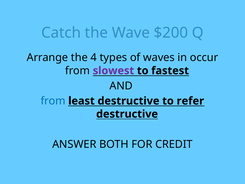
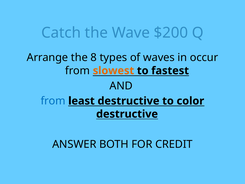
4: 4 -> 8 (94, 58)
slowest colour: purple -> orange (113, 71)
refer: refer -> color (190, 101)
